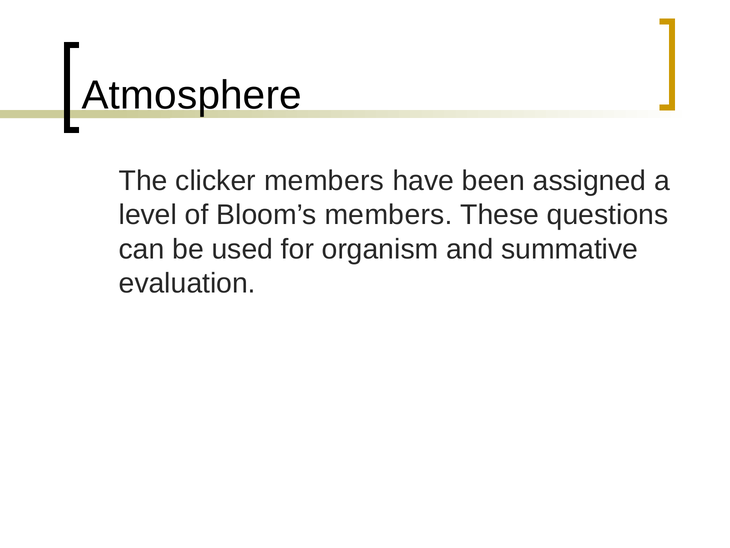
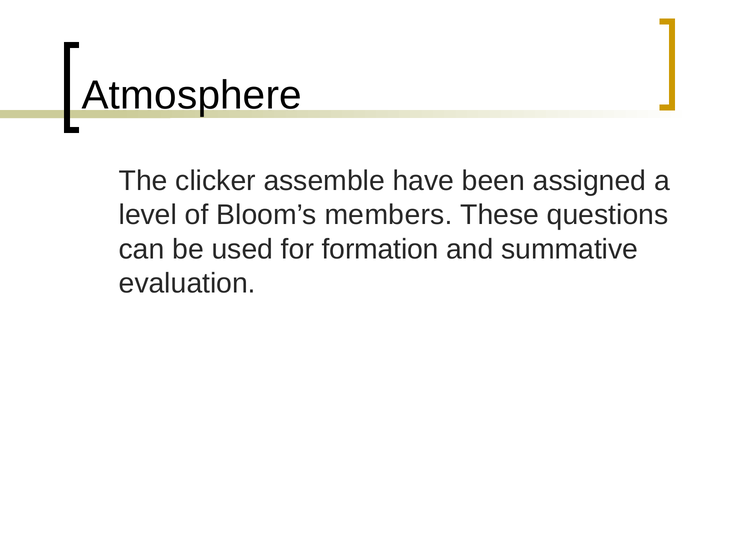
clicker members: members -> assemble (324, 181)
organism: organism -> formation (380, 249)
